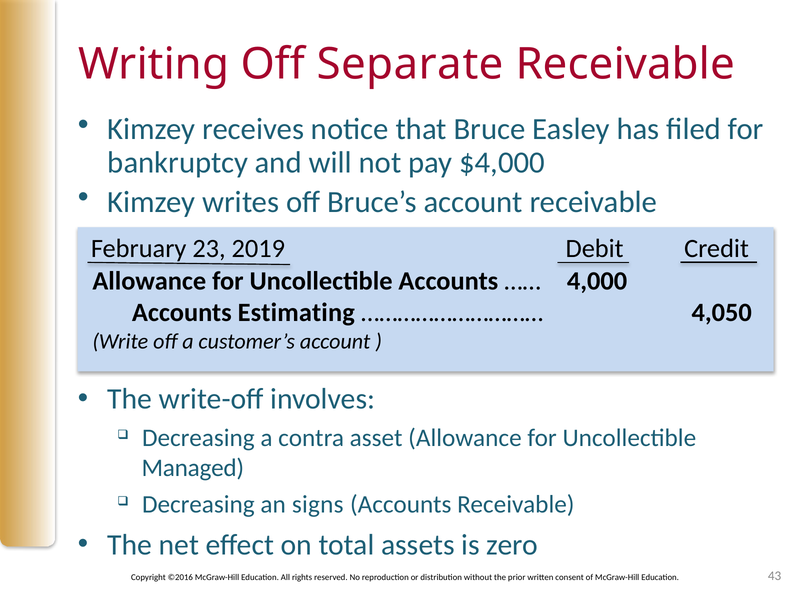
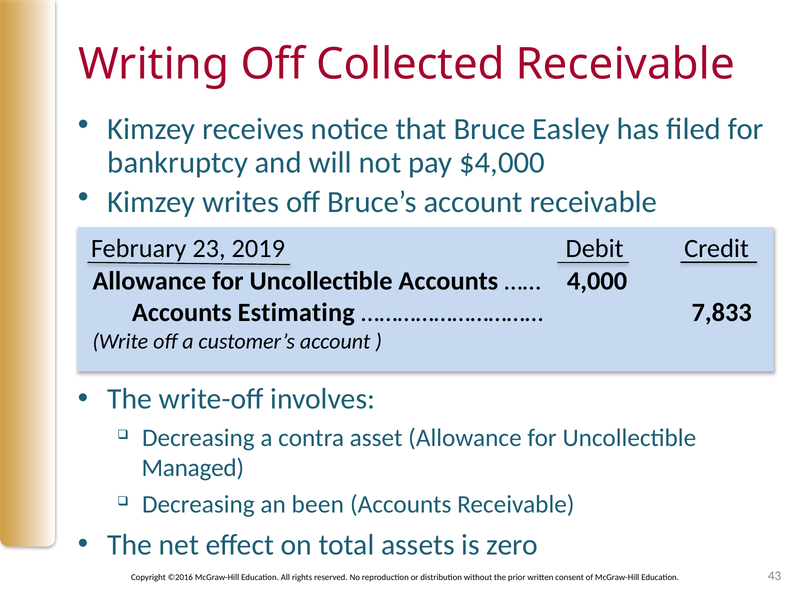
Separate: Separate -> Collected (410, 64)
4,050: 4,050 -> 7,833 (722, 313)
signs: signs -> been (318, 505)
